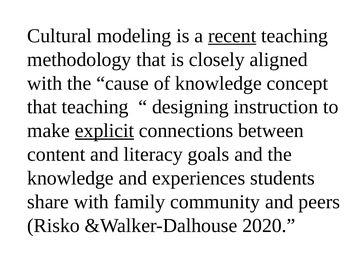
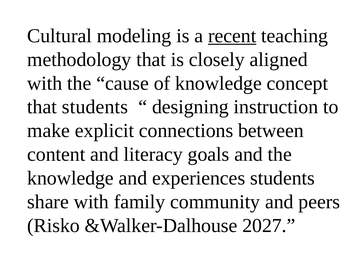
that teaching: teaching -> students (95, 107)
explicit underline: present -> none (104, 131)
2020: 2020 -> 2027 (269, 226)
